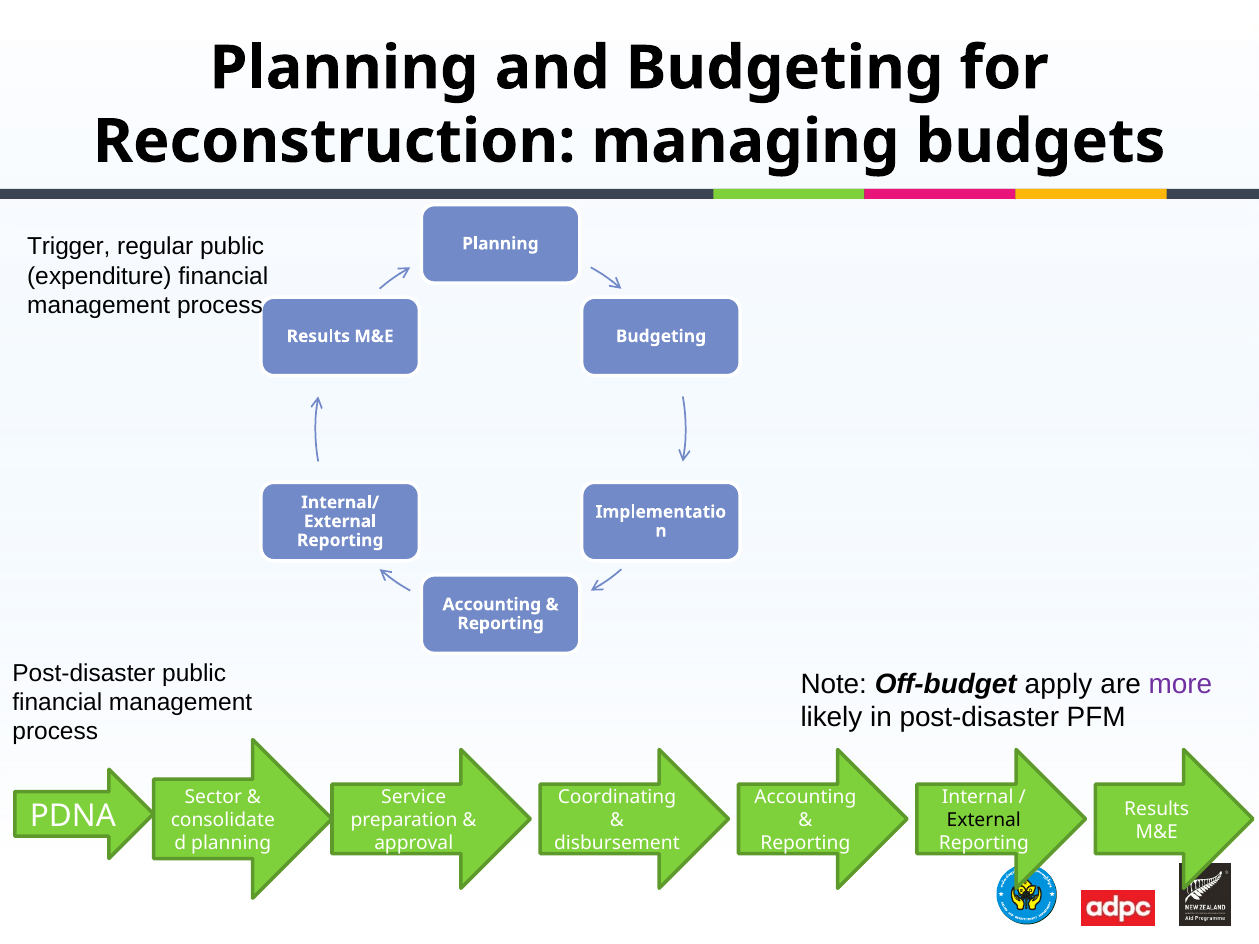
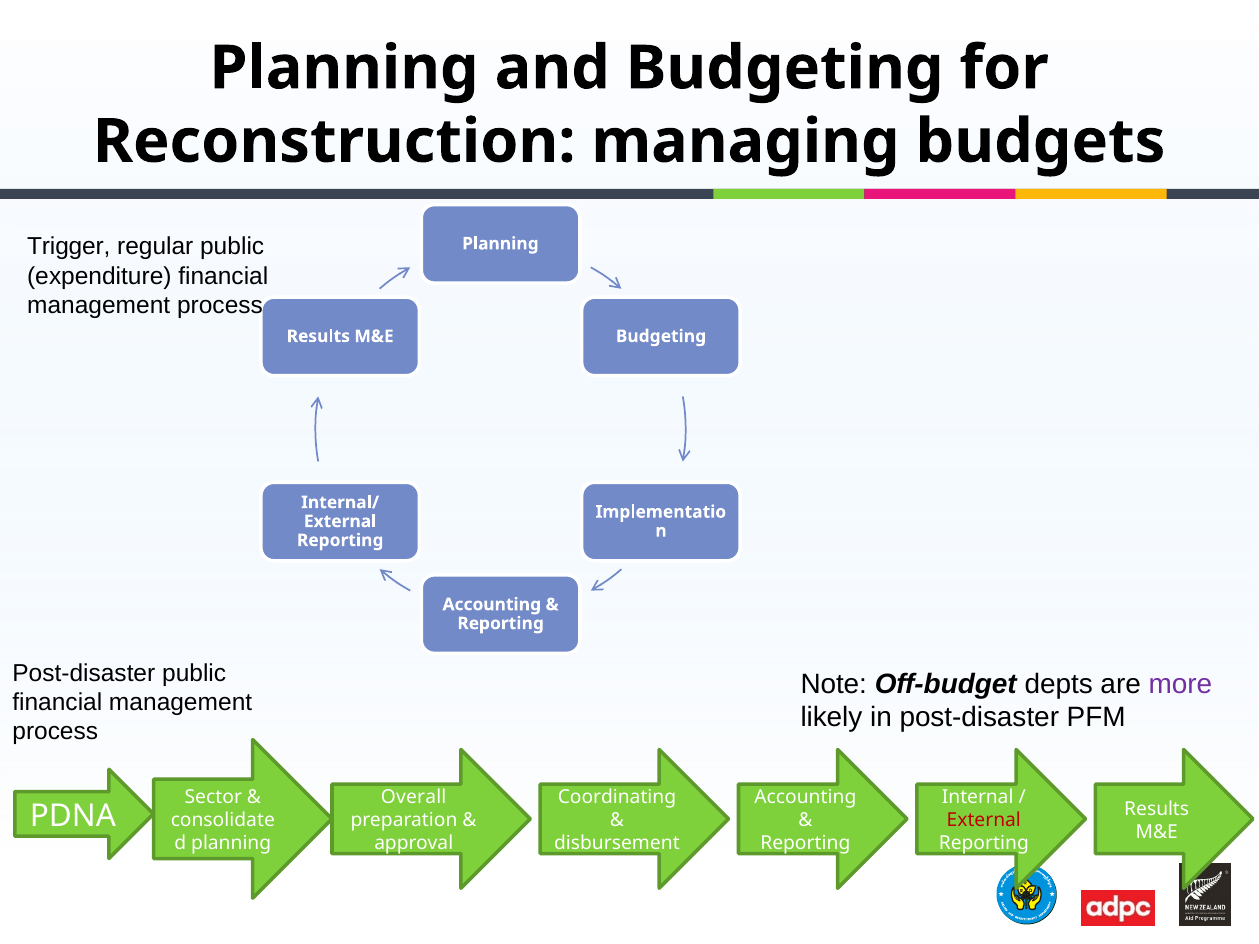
apply: apply -> depts (1059, 684)
Service: Service -> Overall (414, 797)
External colour: black -> red (984, 820)
